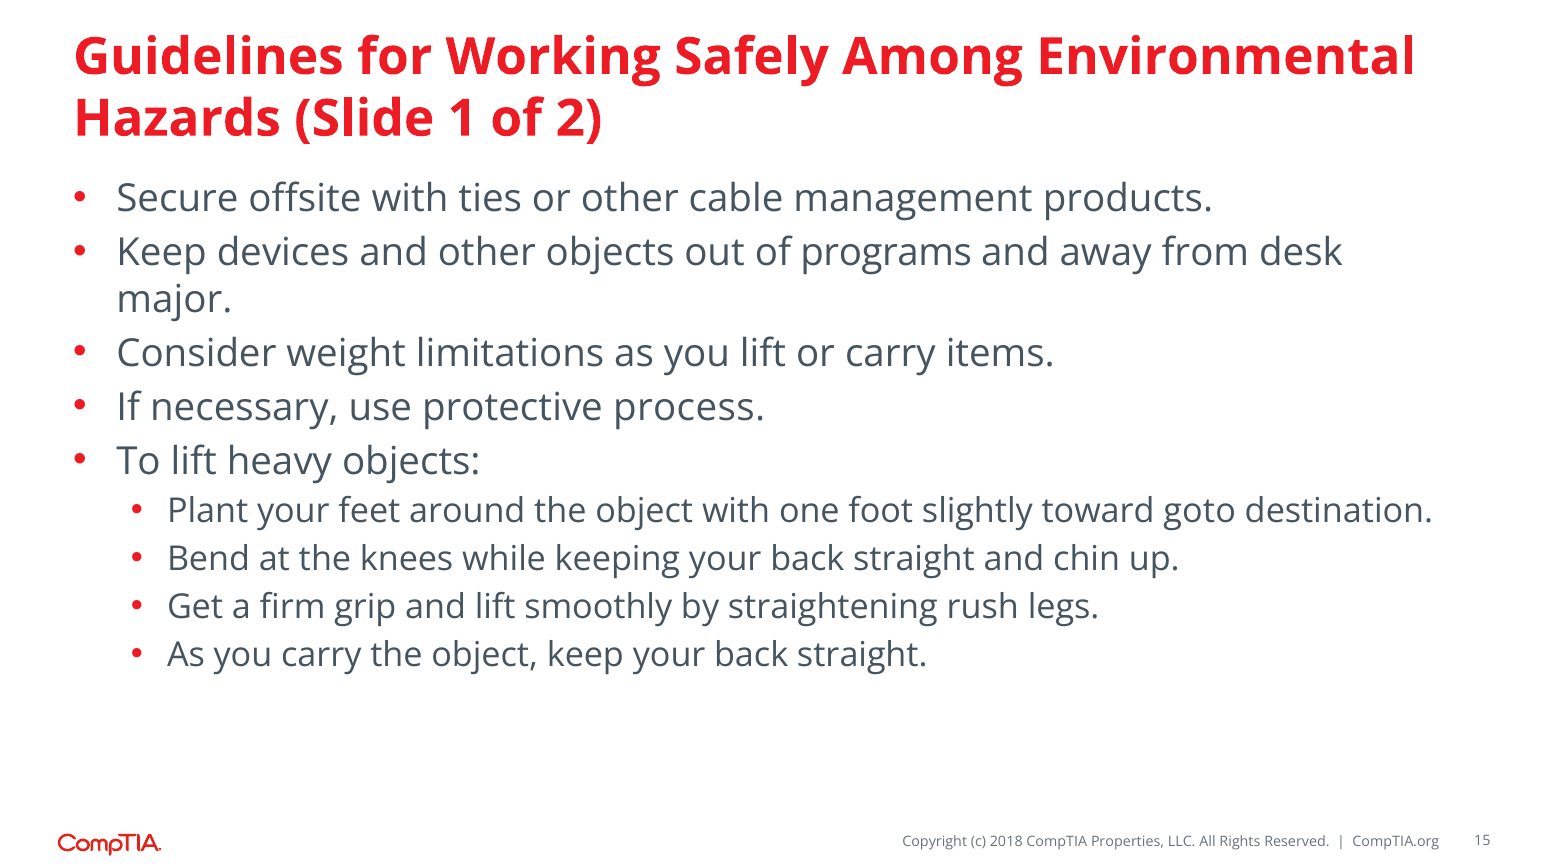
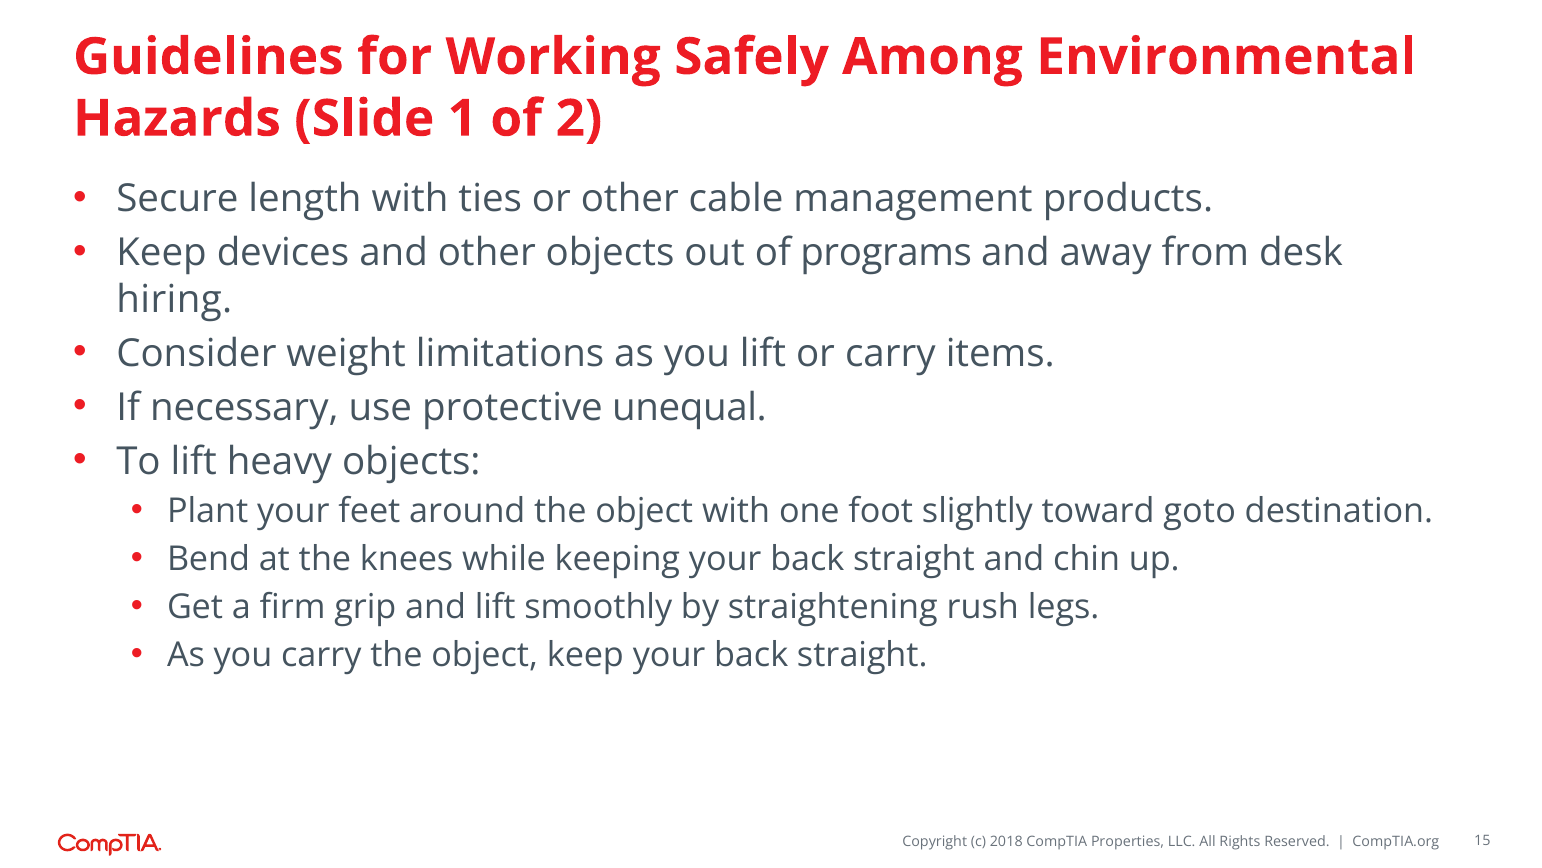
offsite: offsite -> length (305, 199)
major: major -> hiring (174, 299)
process: process -> unequal (689, 407)
